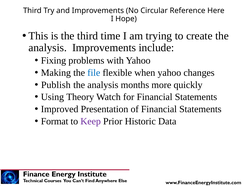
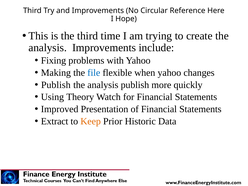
analysis months: months -> publish (135, 85)
Format: Format -> Extract (55, 121)
Keep colour: purple -> orange (91, 121)
